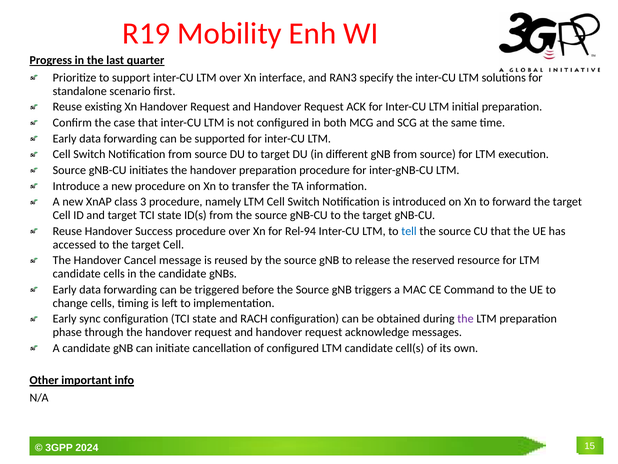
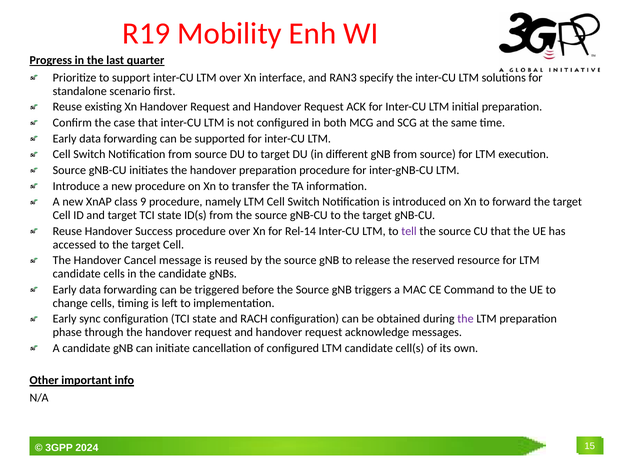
3: 3 -> 9 (143, 202)
Rel-94: Rel-94 -> Rel-14 (300, 231)
tell colour: blue -> purple (409, 231)
